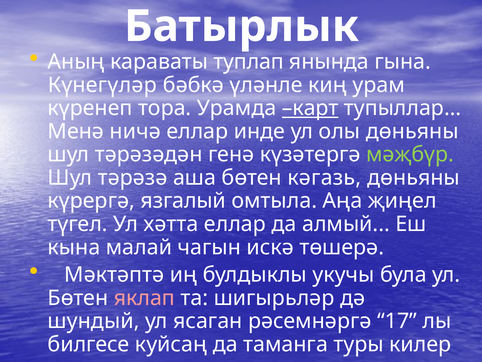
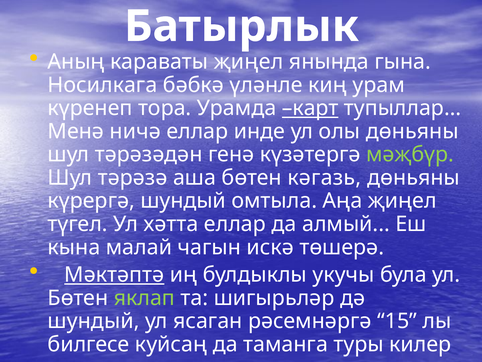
караваты туплап: туплап -> җиңел (248, 62)
Күнегүләр: Күнегүләр -> Носилкага (102, 85)
күрергә язгалый: язгалый -> шундый (183, 201)
Мәктәптә underline: none -> present (114, 274)
яклап colour: pink -> light green (144, 298)
17: 17 -> 15 (397, 321)
